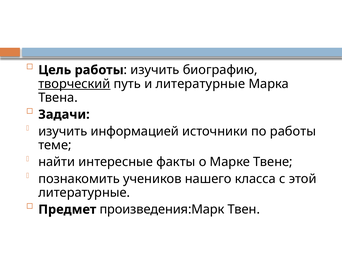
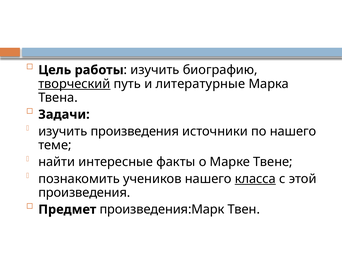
изучить информацией: информацией -> произведения (135, 132)
по работы: работы -> нашего (293, 132)
класса underline: none -> present (255, 179)
литературные: литературные -> произведения (84, 193)
